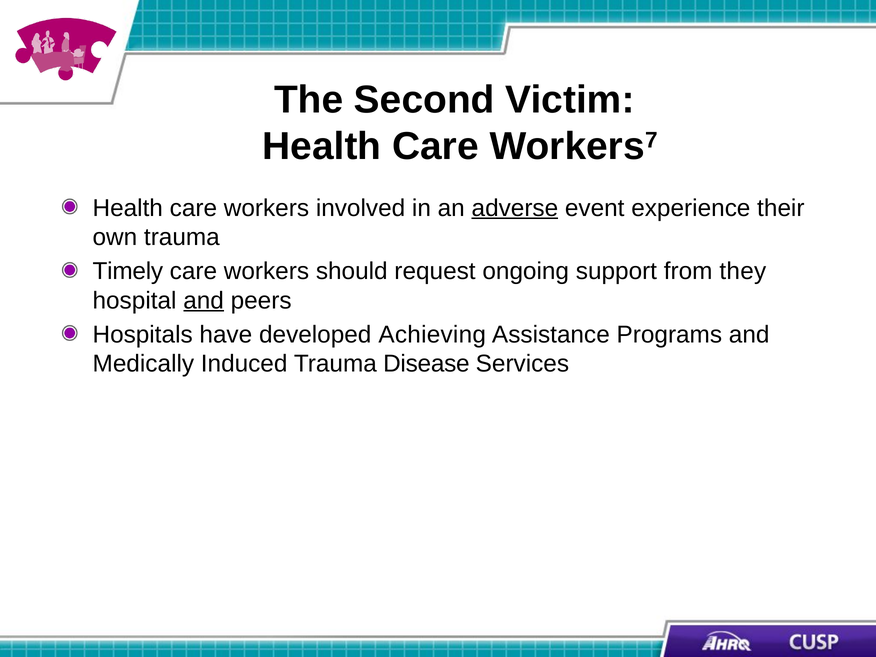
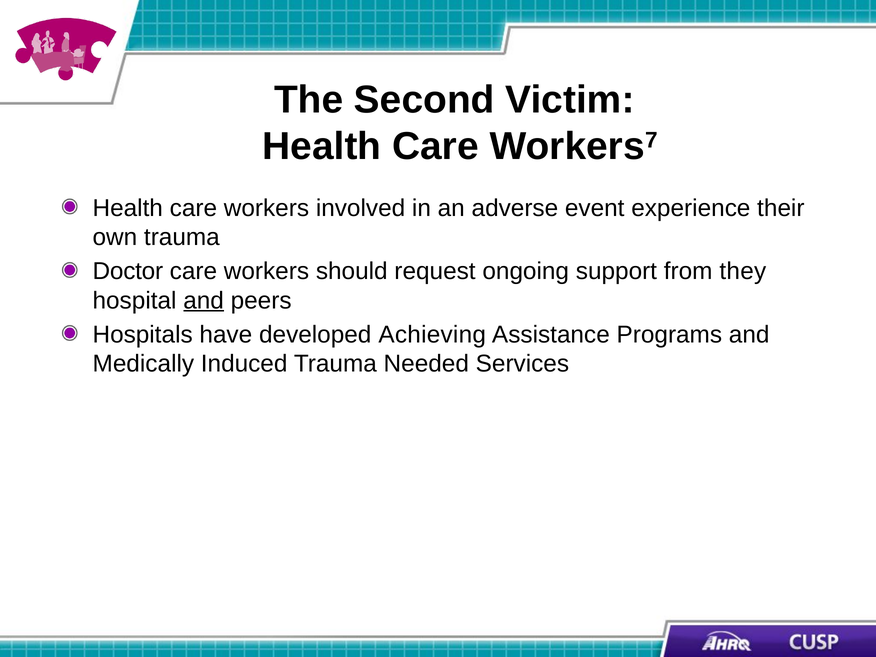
adverse underline: present -> none (515, 208)
Timely: Timely -> Doctor (128, 271)
Disease: Disease -> Needed (426, 364)
